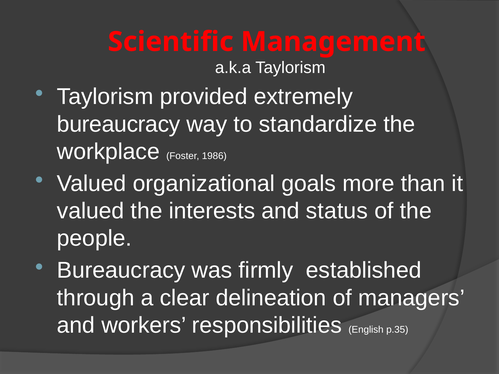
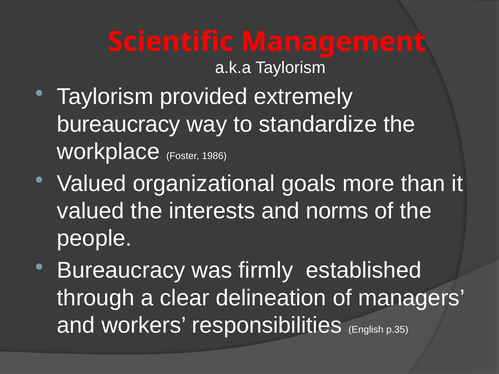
status: status -> norms (337, 211)
